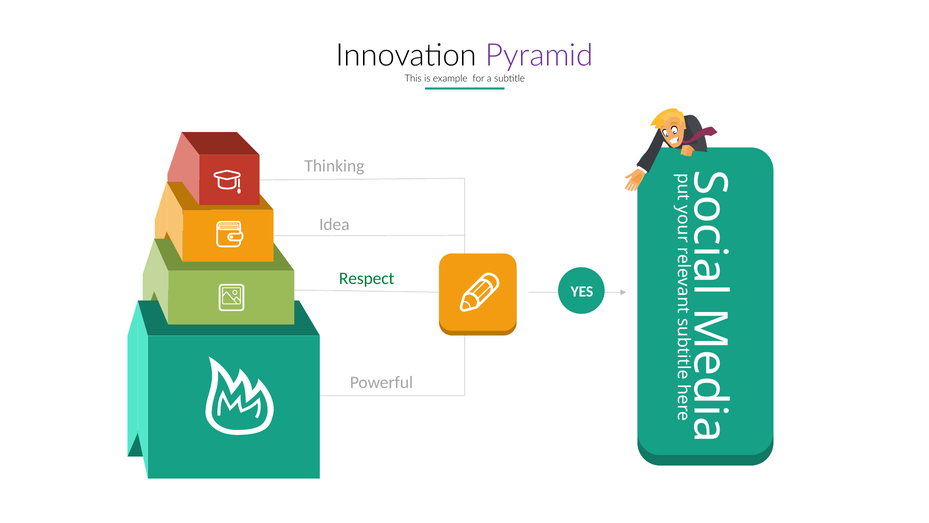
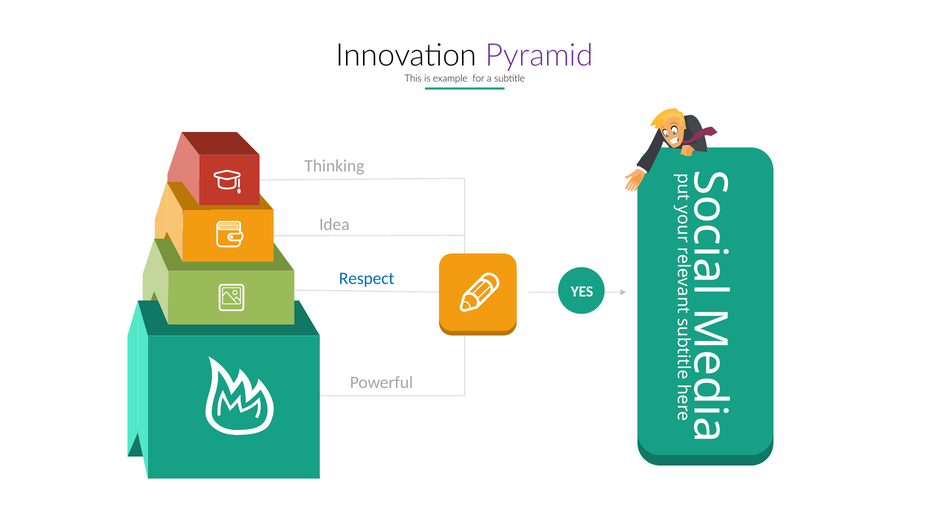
Respect colour: green -> blue (367, 278)
